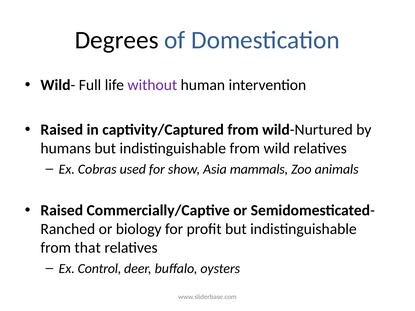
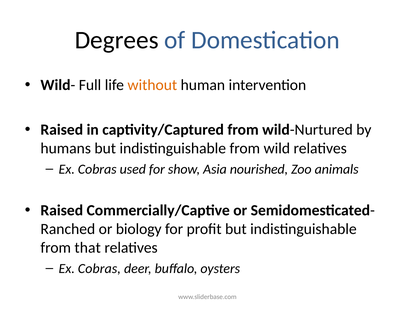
without colour: purple -> orange (152, 85)
mammals: mammals -> nourished (259, 169)
Control: Control -> Cobras (99, 269)
